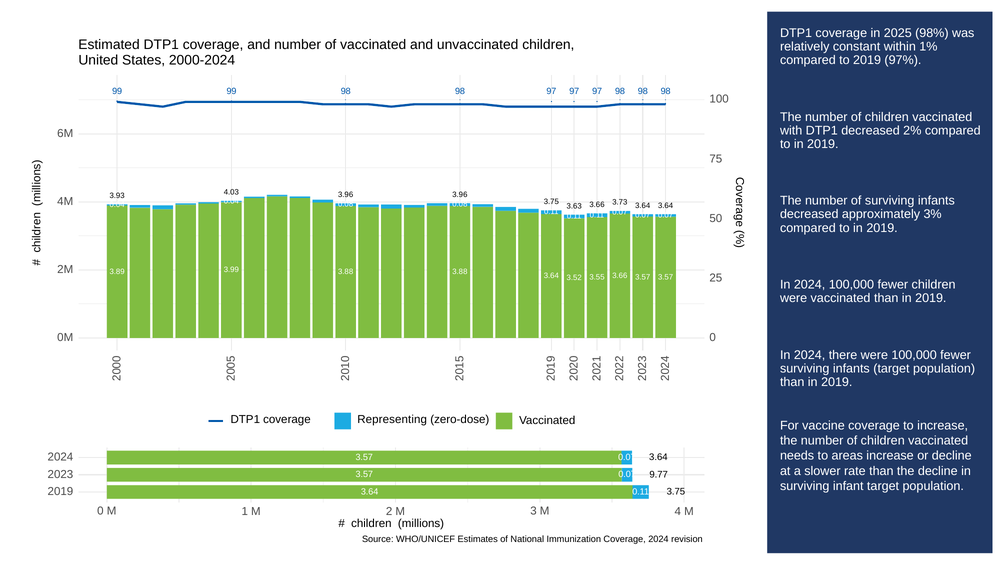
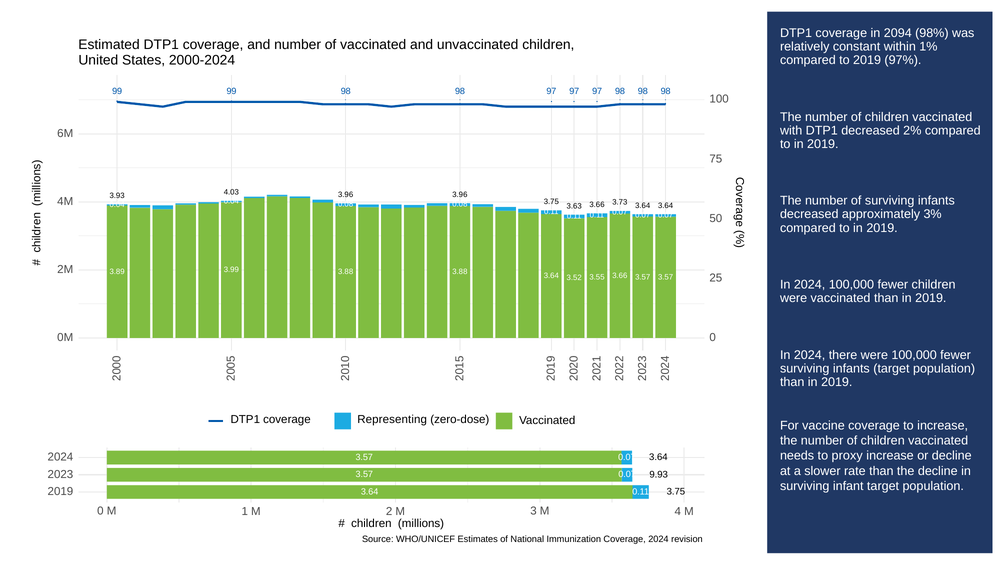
2025: 2025 -> 2094 (898, 33)
areas: areas -> proxy (847, 456)
9.77: 9.77 -> 9.93 (659, 475)
